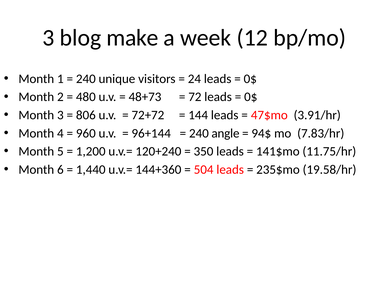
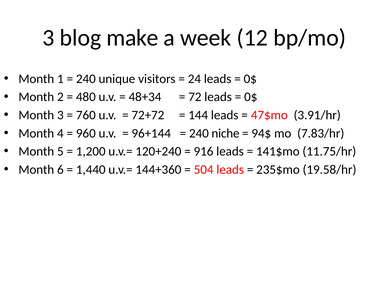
48+73: 48+73 -> 48+34 (145, 97)
806: 806 -> 760 (86, 115)
angle: angle -> niche (225, 133)
350: 350 -> 916 (204, 151)
